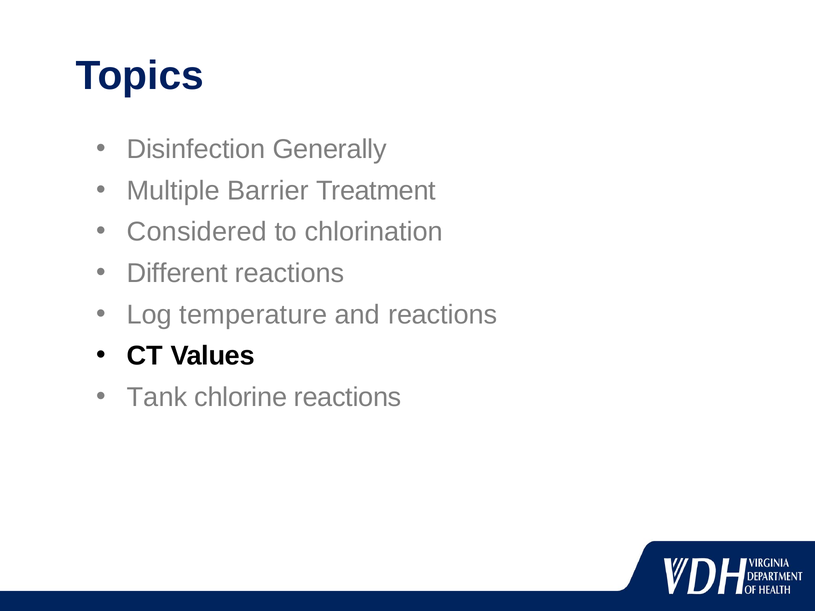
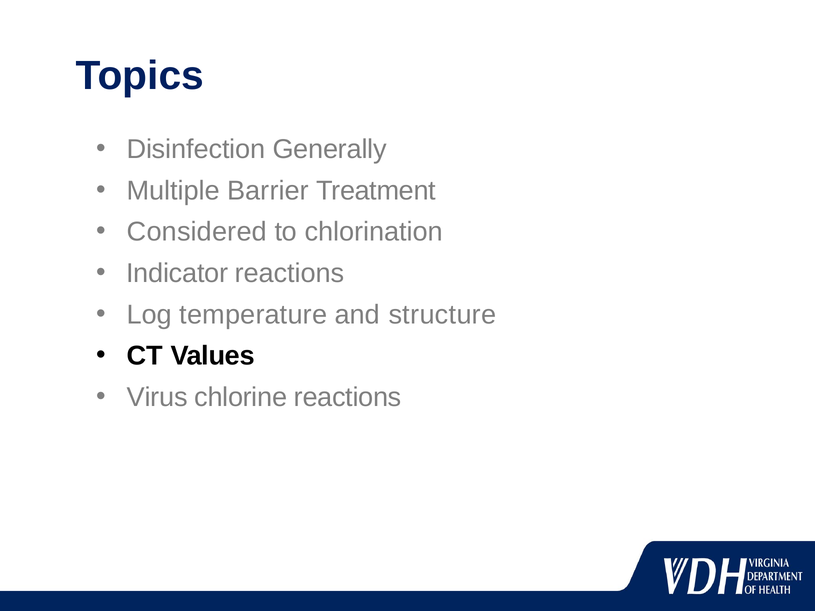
Different: Different -> Indicator (177, 273)
and reactions: reactions -> structure (442, 315)
Tank: Tank -> Virus (157, 397)
